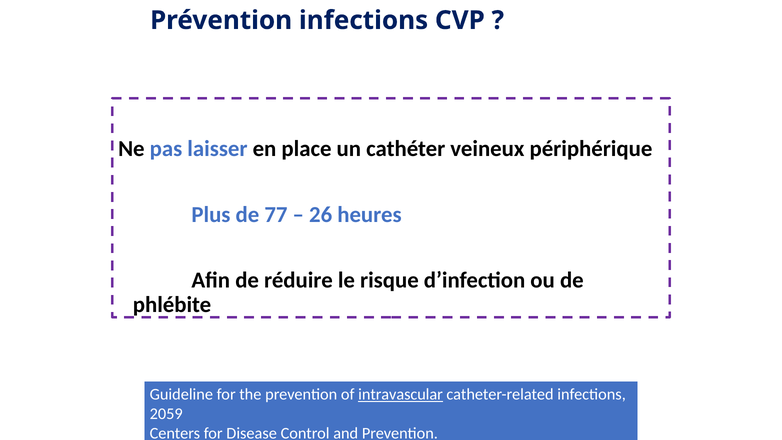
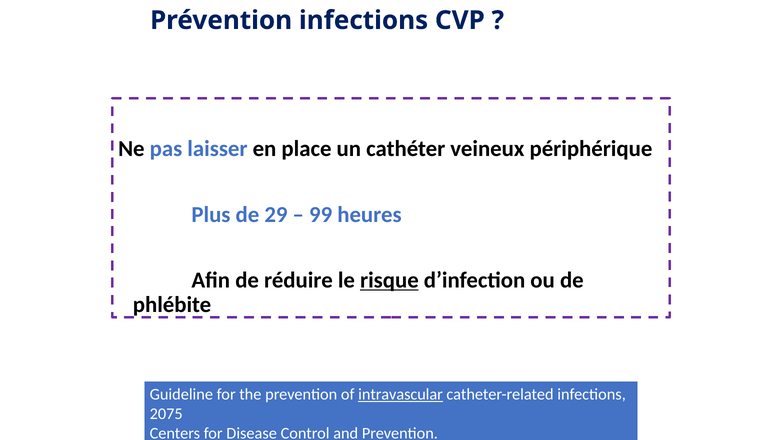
77: 77 -> 29 (276, 214)
26: 26 -> 99 (321, 214)
risque underline: none -> present (389, 280)
2059: 2059 -> 2075 (166, 414)
